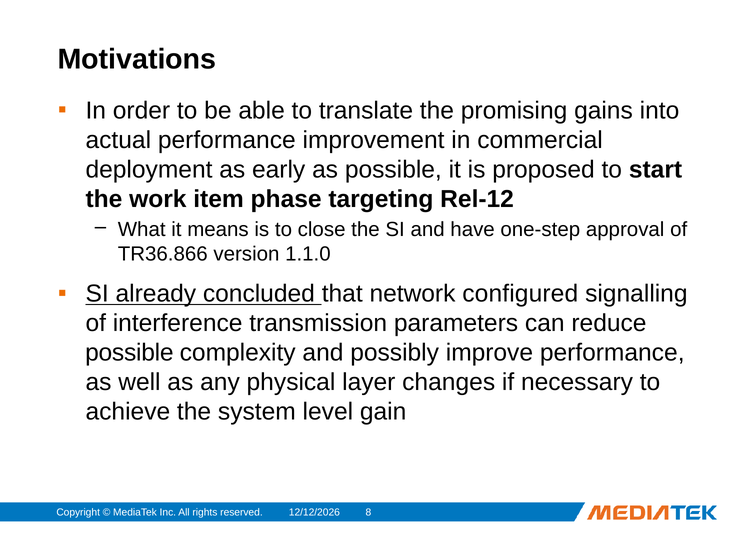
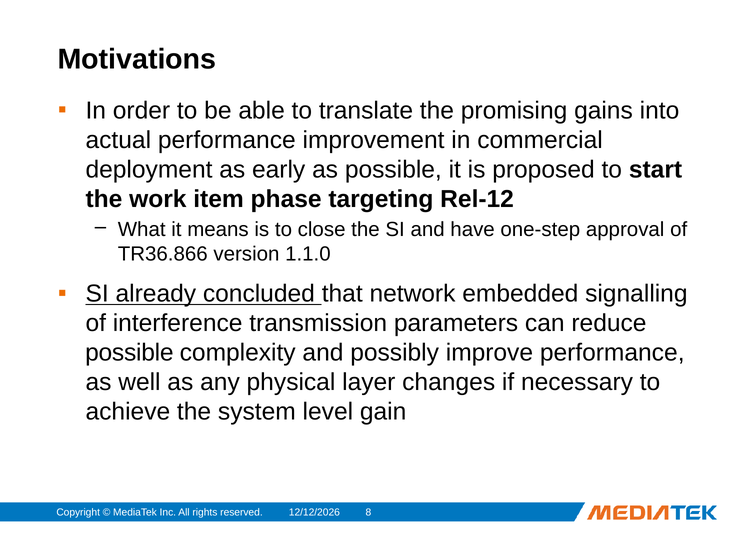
configured: configured -> embedded (520, 294)
